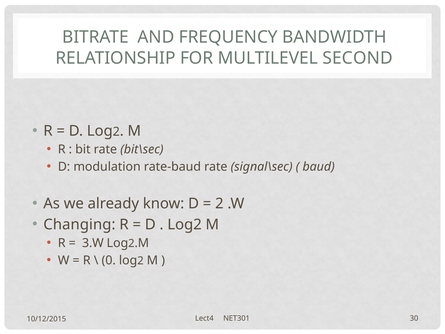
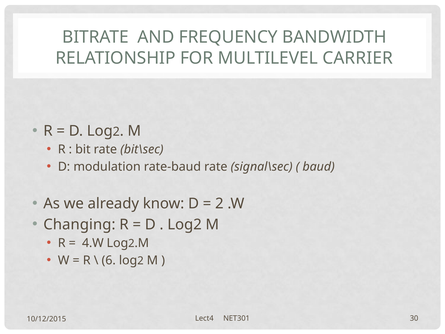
SECOND: SECOND -> CARRIER (358, 58)
3.W: 3.W -> 4.W (93, 243)
0: 0 -> 6 (109, 260)
